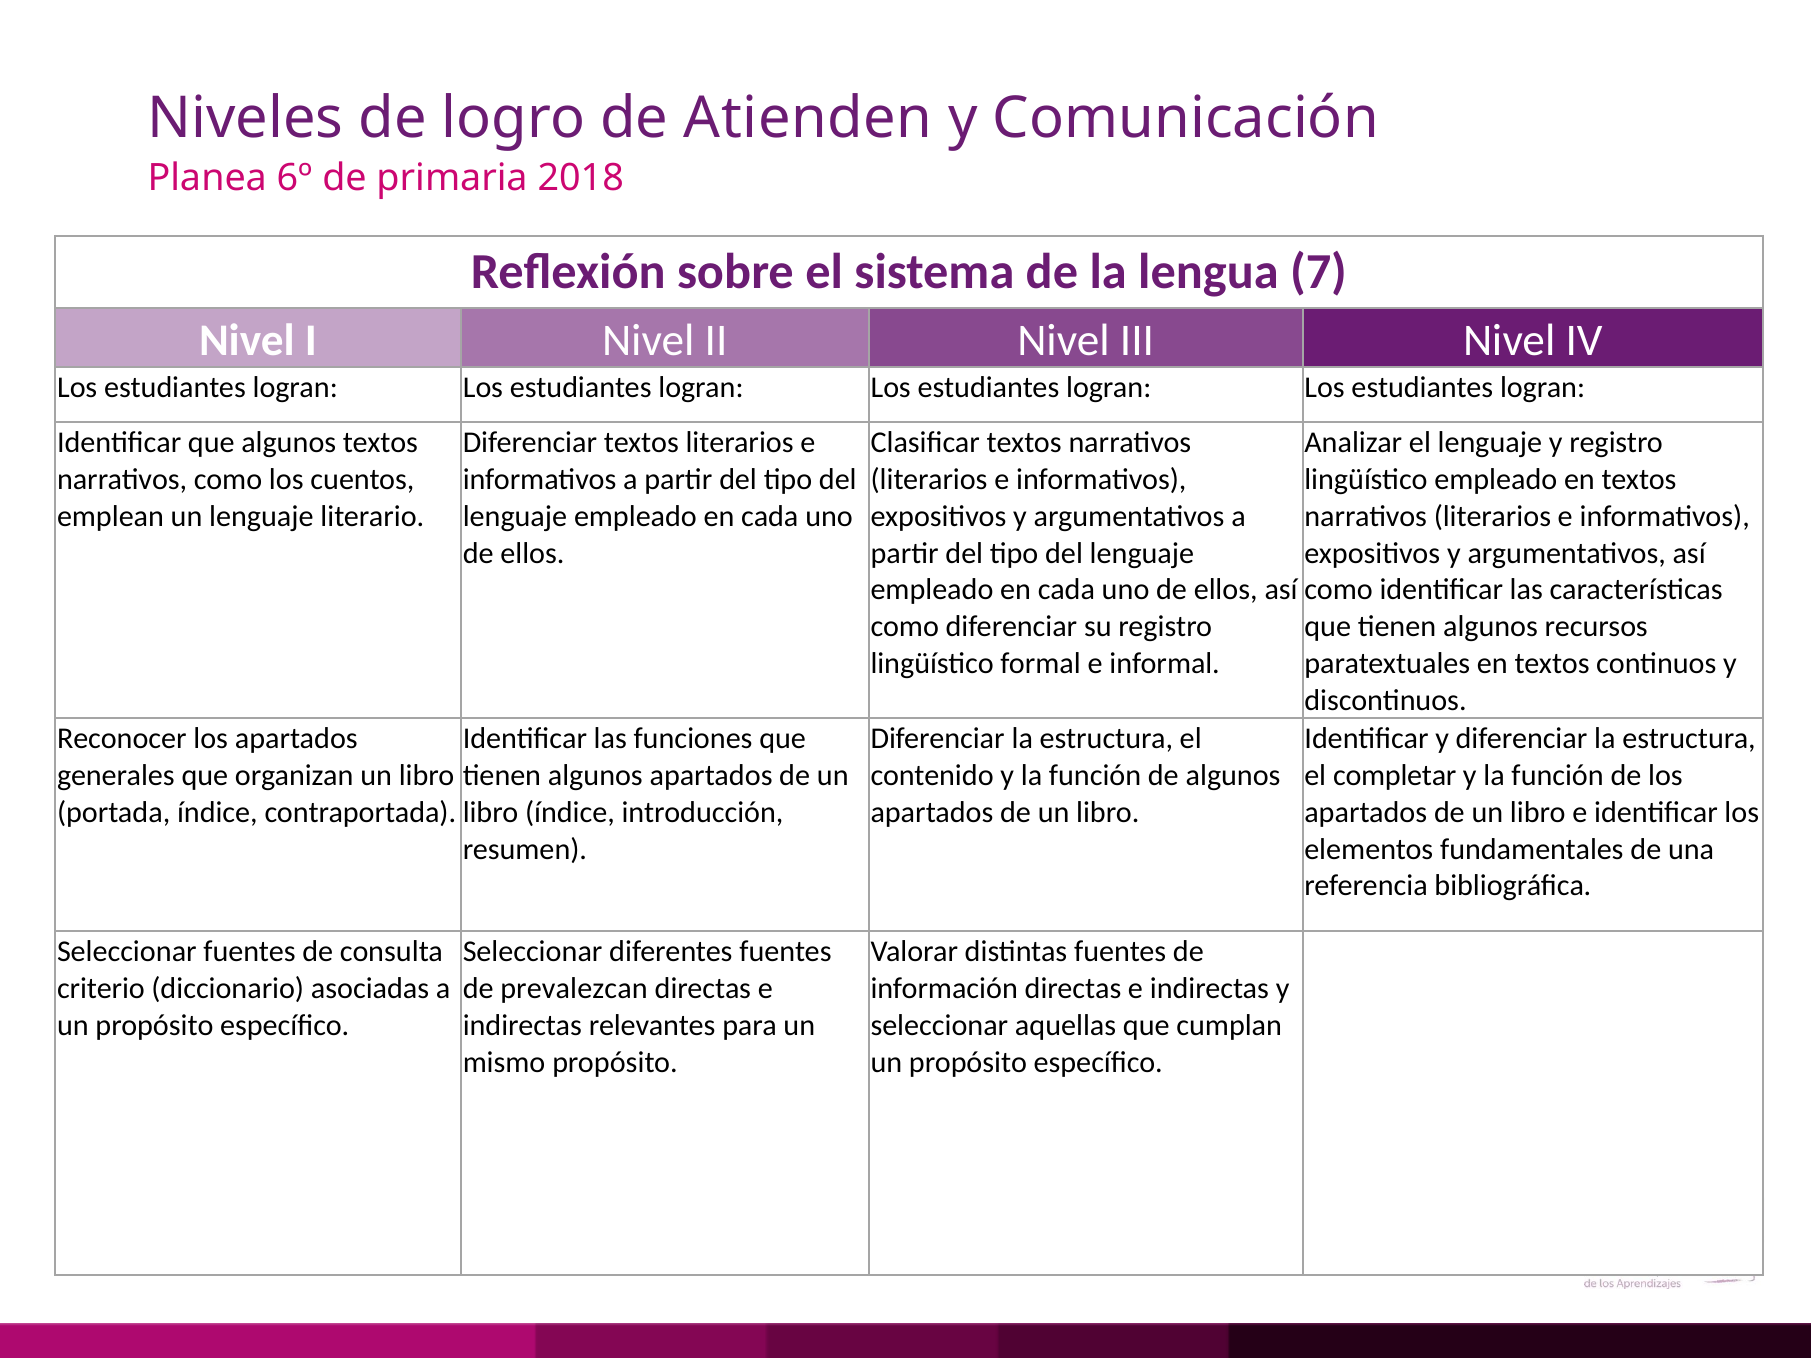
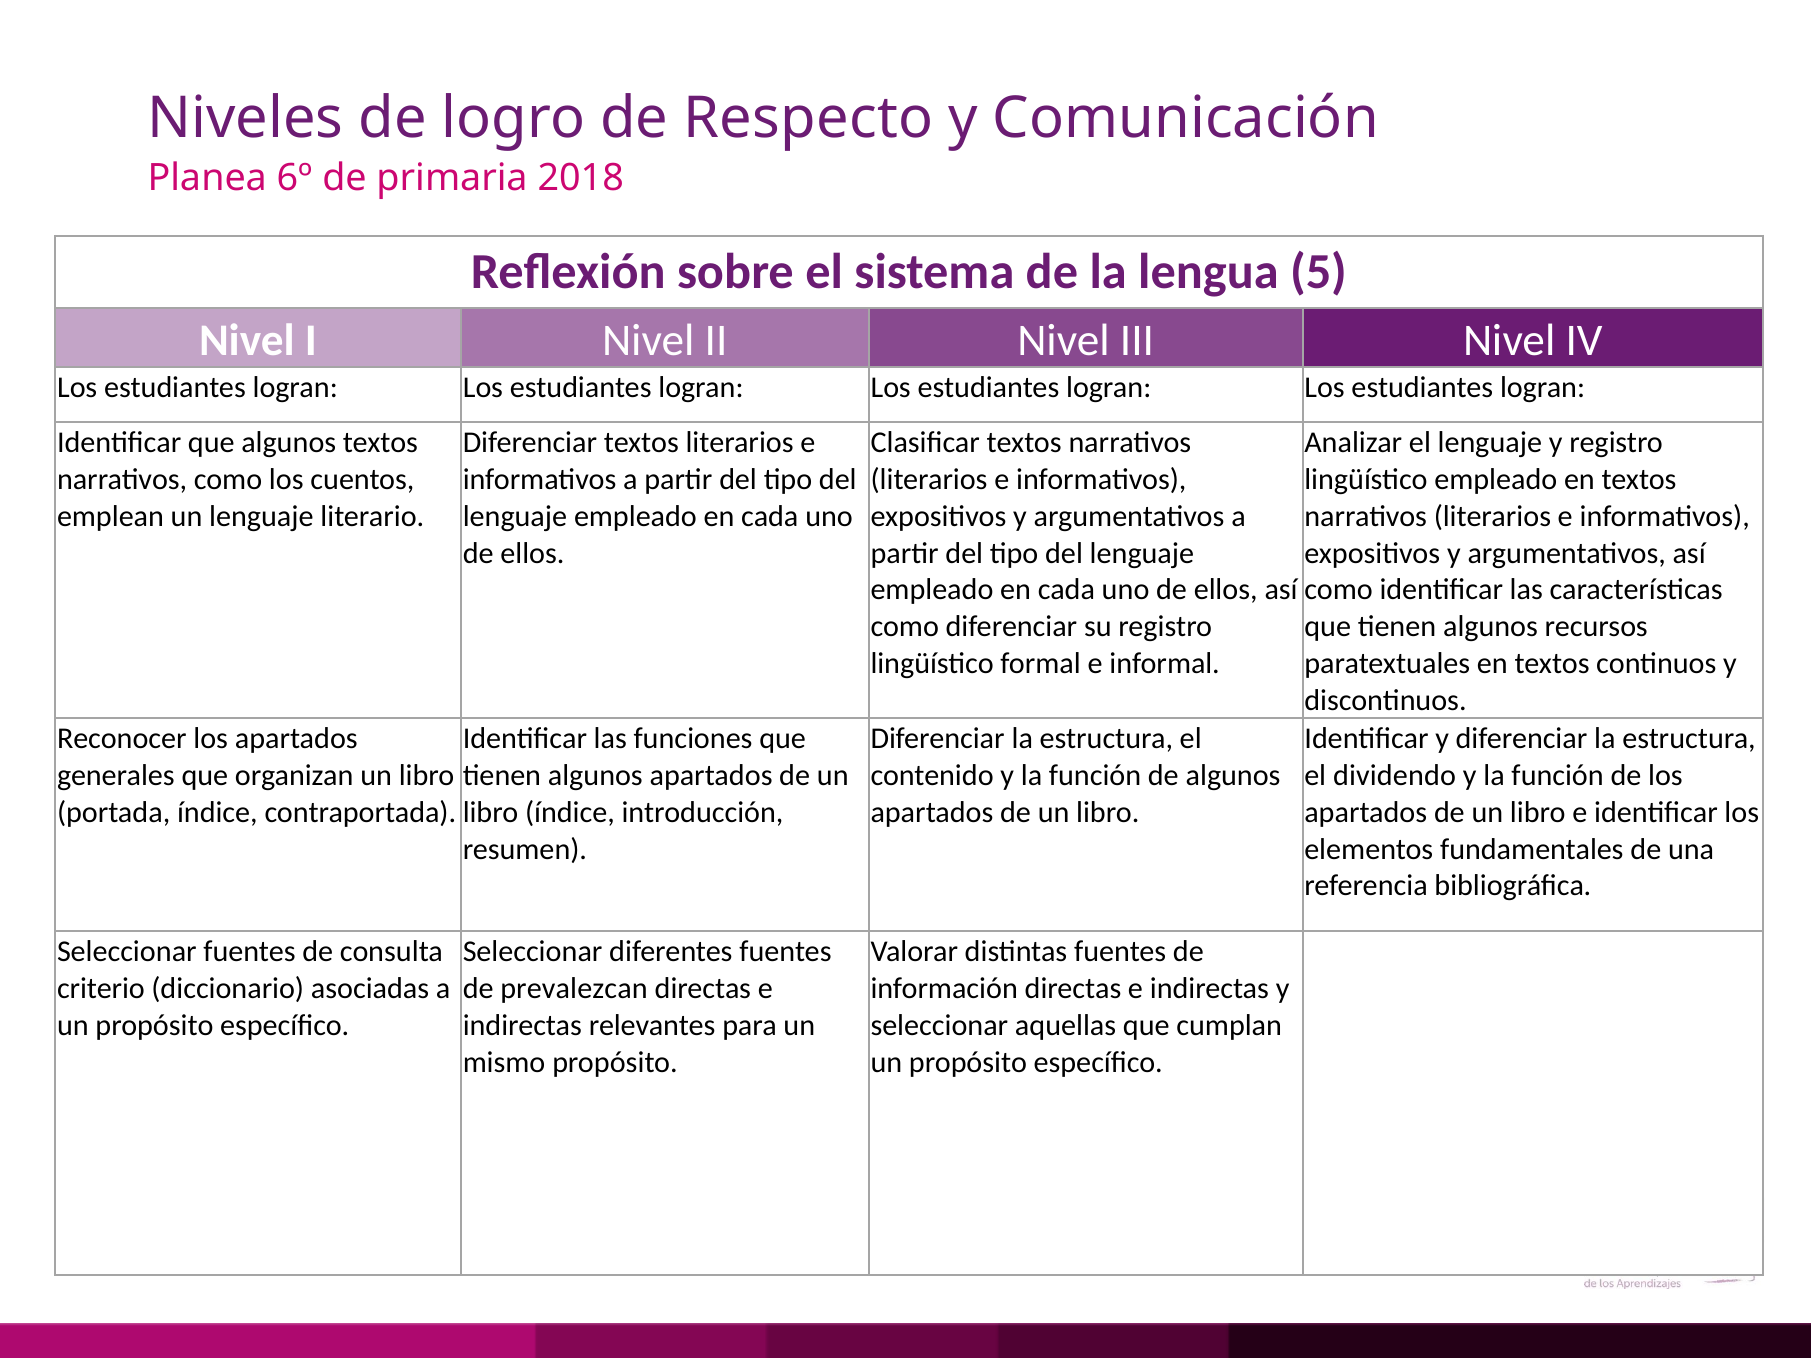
Atienden: Atienden -> Respecto (808, 118)
7: 7 -> 5 (1319, 272)
completar: completar -> dividendo (1395, 776)
